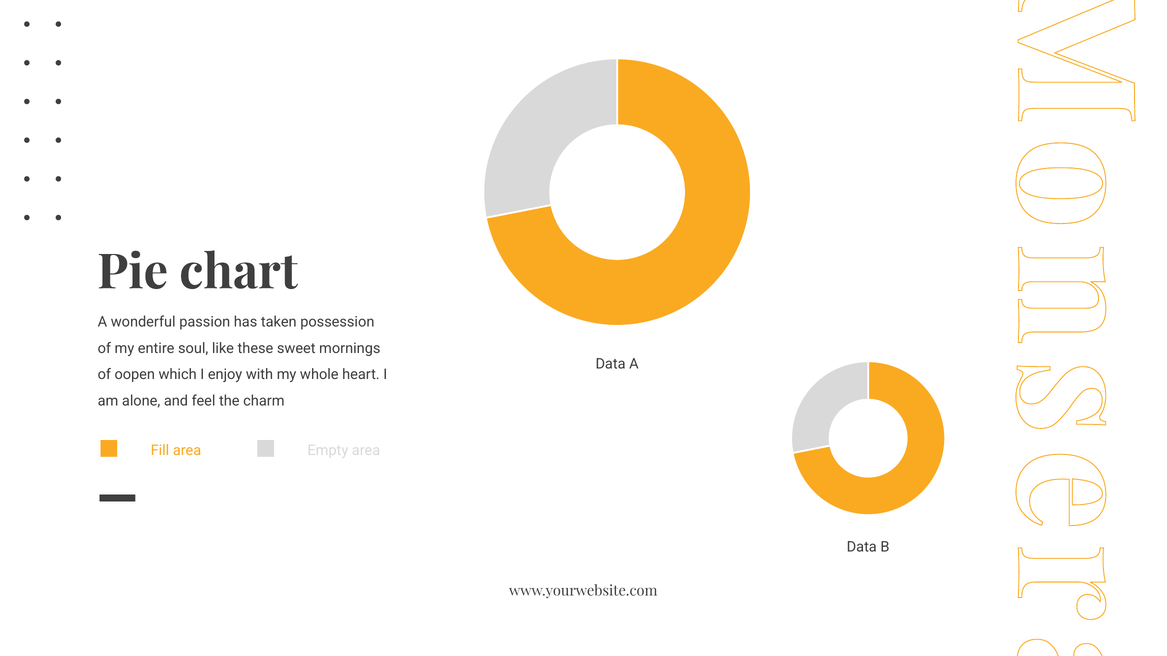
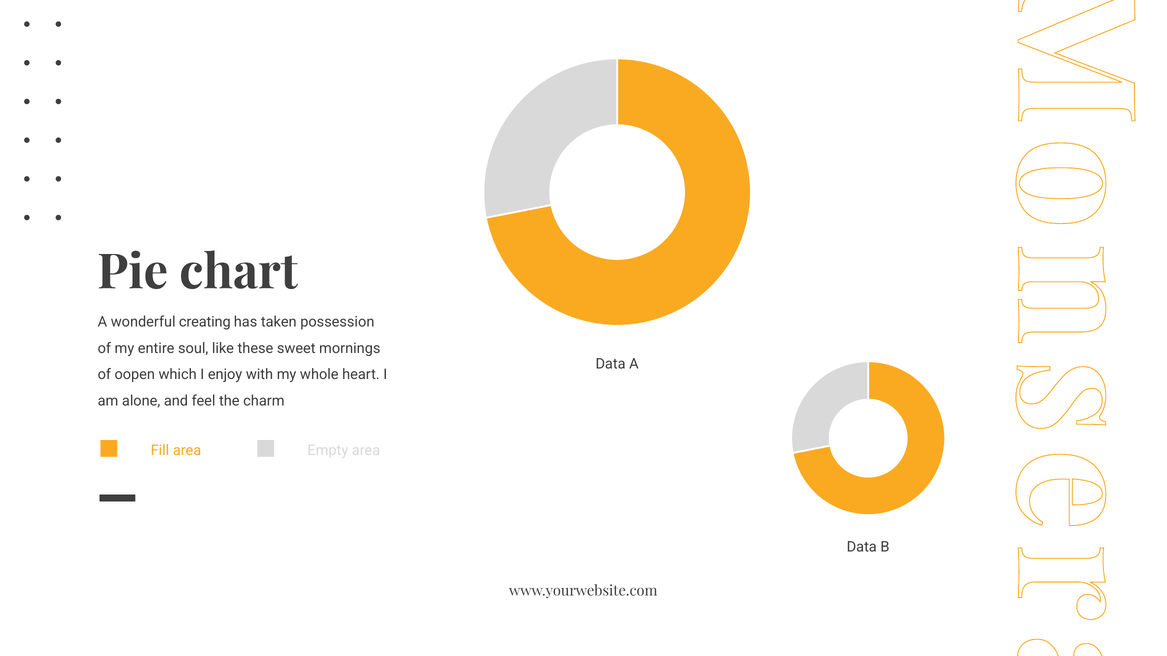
passion: passion -> creating (205, 322)
